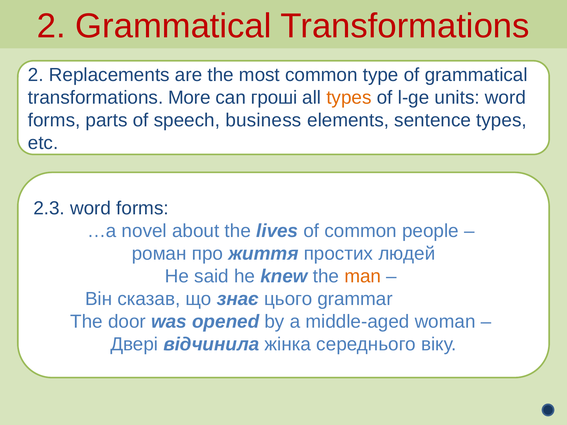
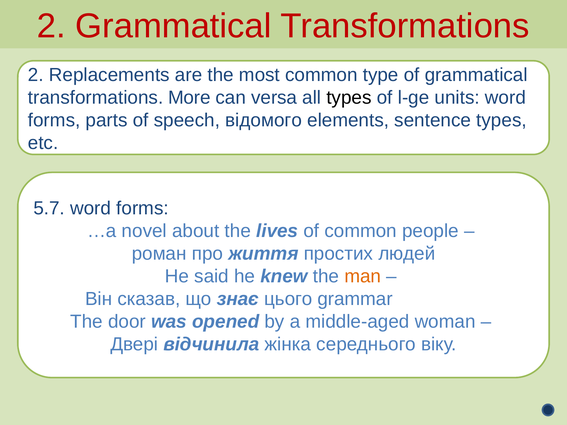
гроші: гроші -> versa (274, 98)
types colour: orange -> black (349, 98)
business: business -> відомого (264, 120)
2.3: 2.3 -> 5.7 (49, 208)
